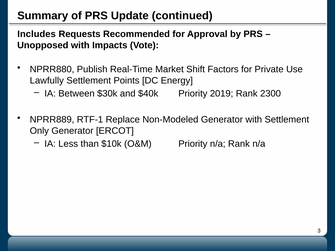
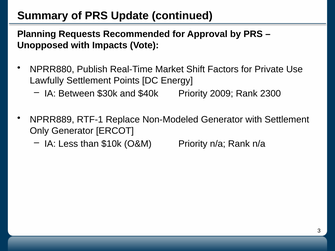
Includes: Includes -> Planning (37, 34)
2019: 2019 -> 2009 (222, 94)
